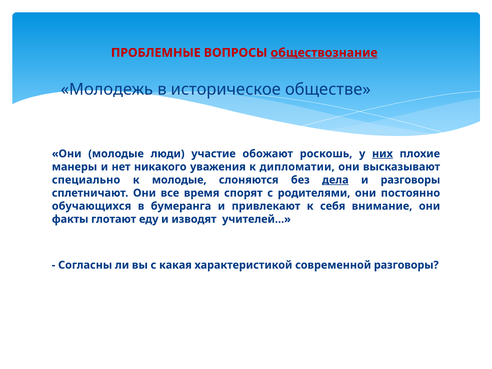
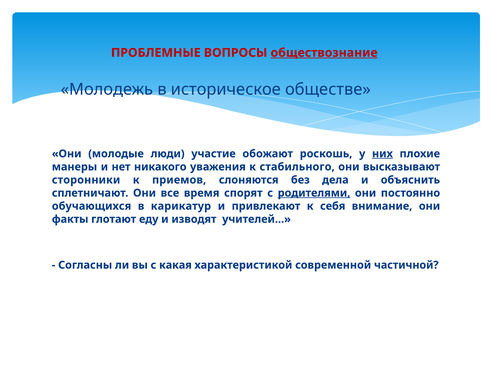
дипломатии: дипломатии -> стабильного (297, 167)
специально: специально -> сторонники (86, 180)
к молодые: молодые -> приемов (179, 180)
дела underline: present -> none (335, 180)
и разговоры: разговоры -> объяснить (410, 180)
родителями underline: none -> present (314, 193)
бумеранга: бумеранга -> карикатур (181, 206)
современной разговоры: разговоры -> частичной (406, 265)
